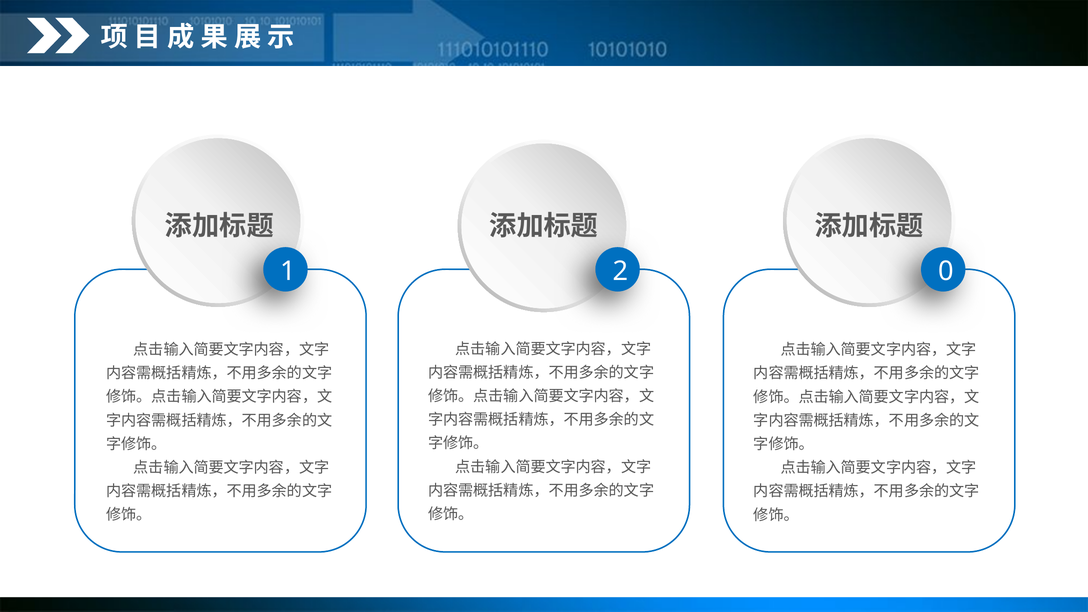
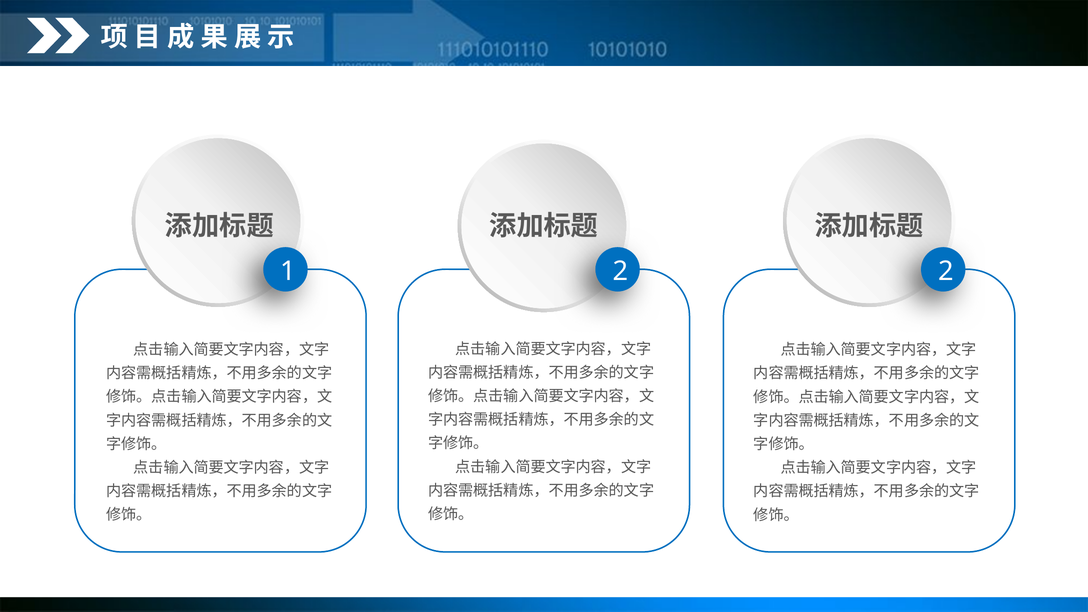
2 0: 0 -> 2 (946, 271)
